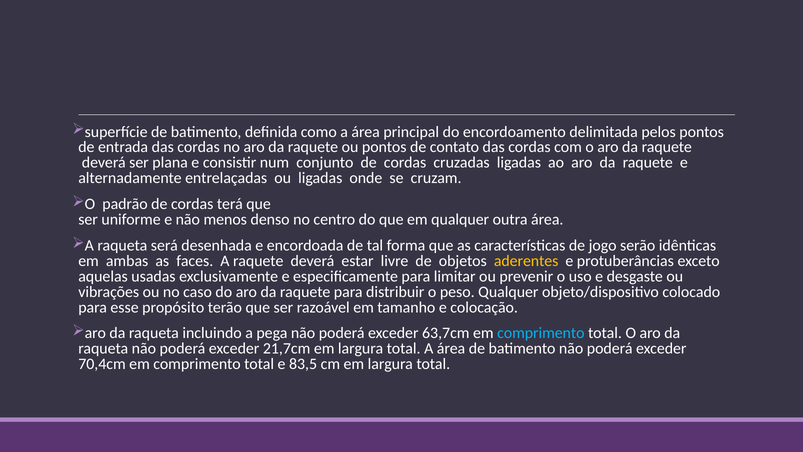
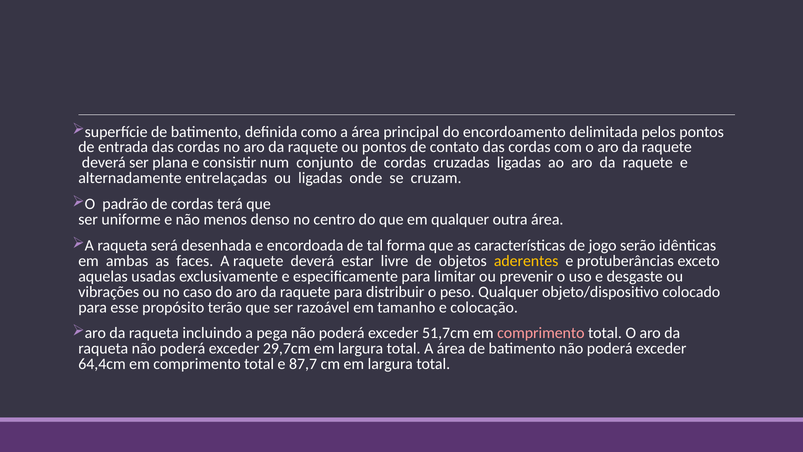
63,7cm: 63,7cm -> 51,7cm (446, 333)
comprimento colour: light blue -> pink (541, 333)
21,7cm: 21,7cm -> 29,7cm (287, 348)
70,4cm: 70,4cm -> 64,4cm (102, 364)
83,5: 83,5 -> 87,7 (303, 364)
